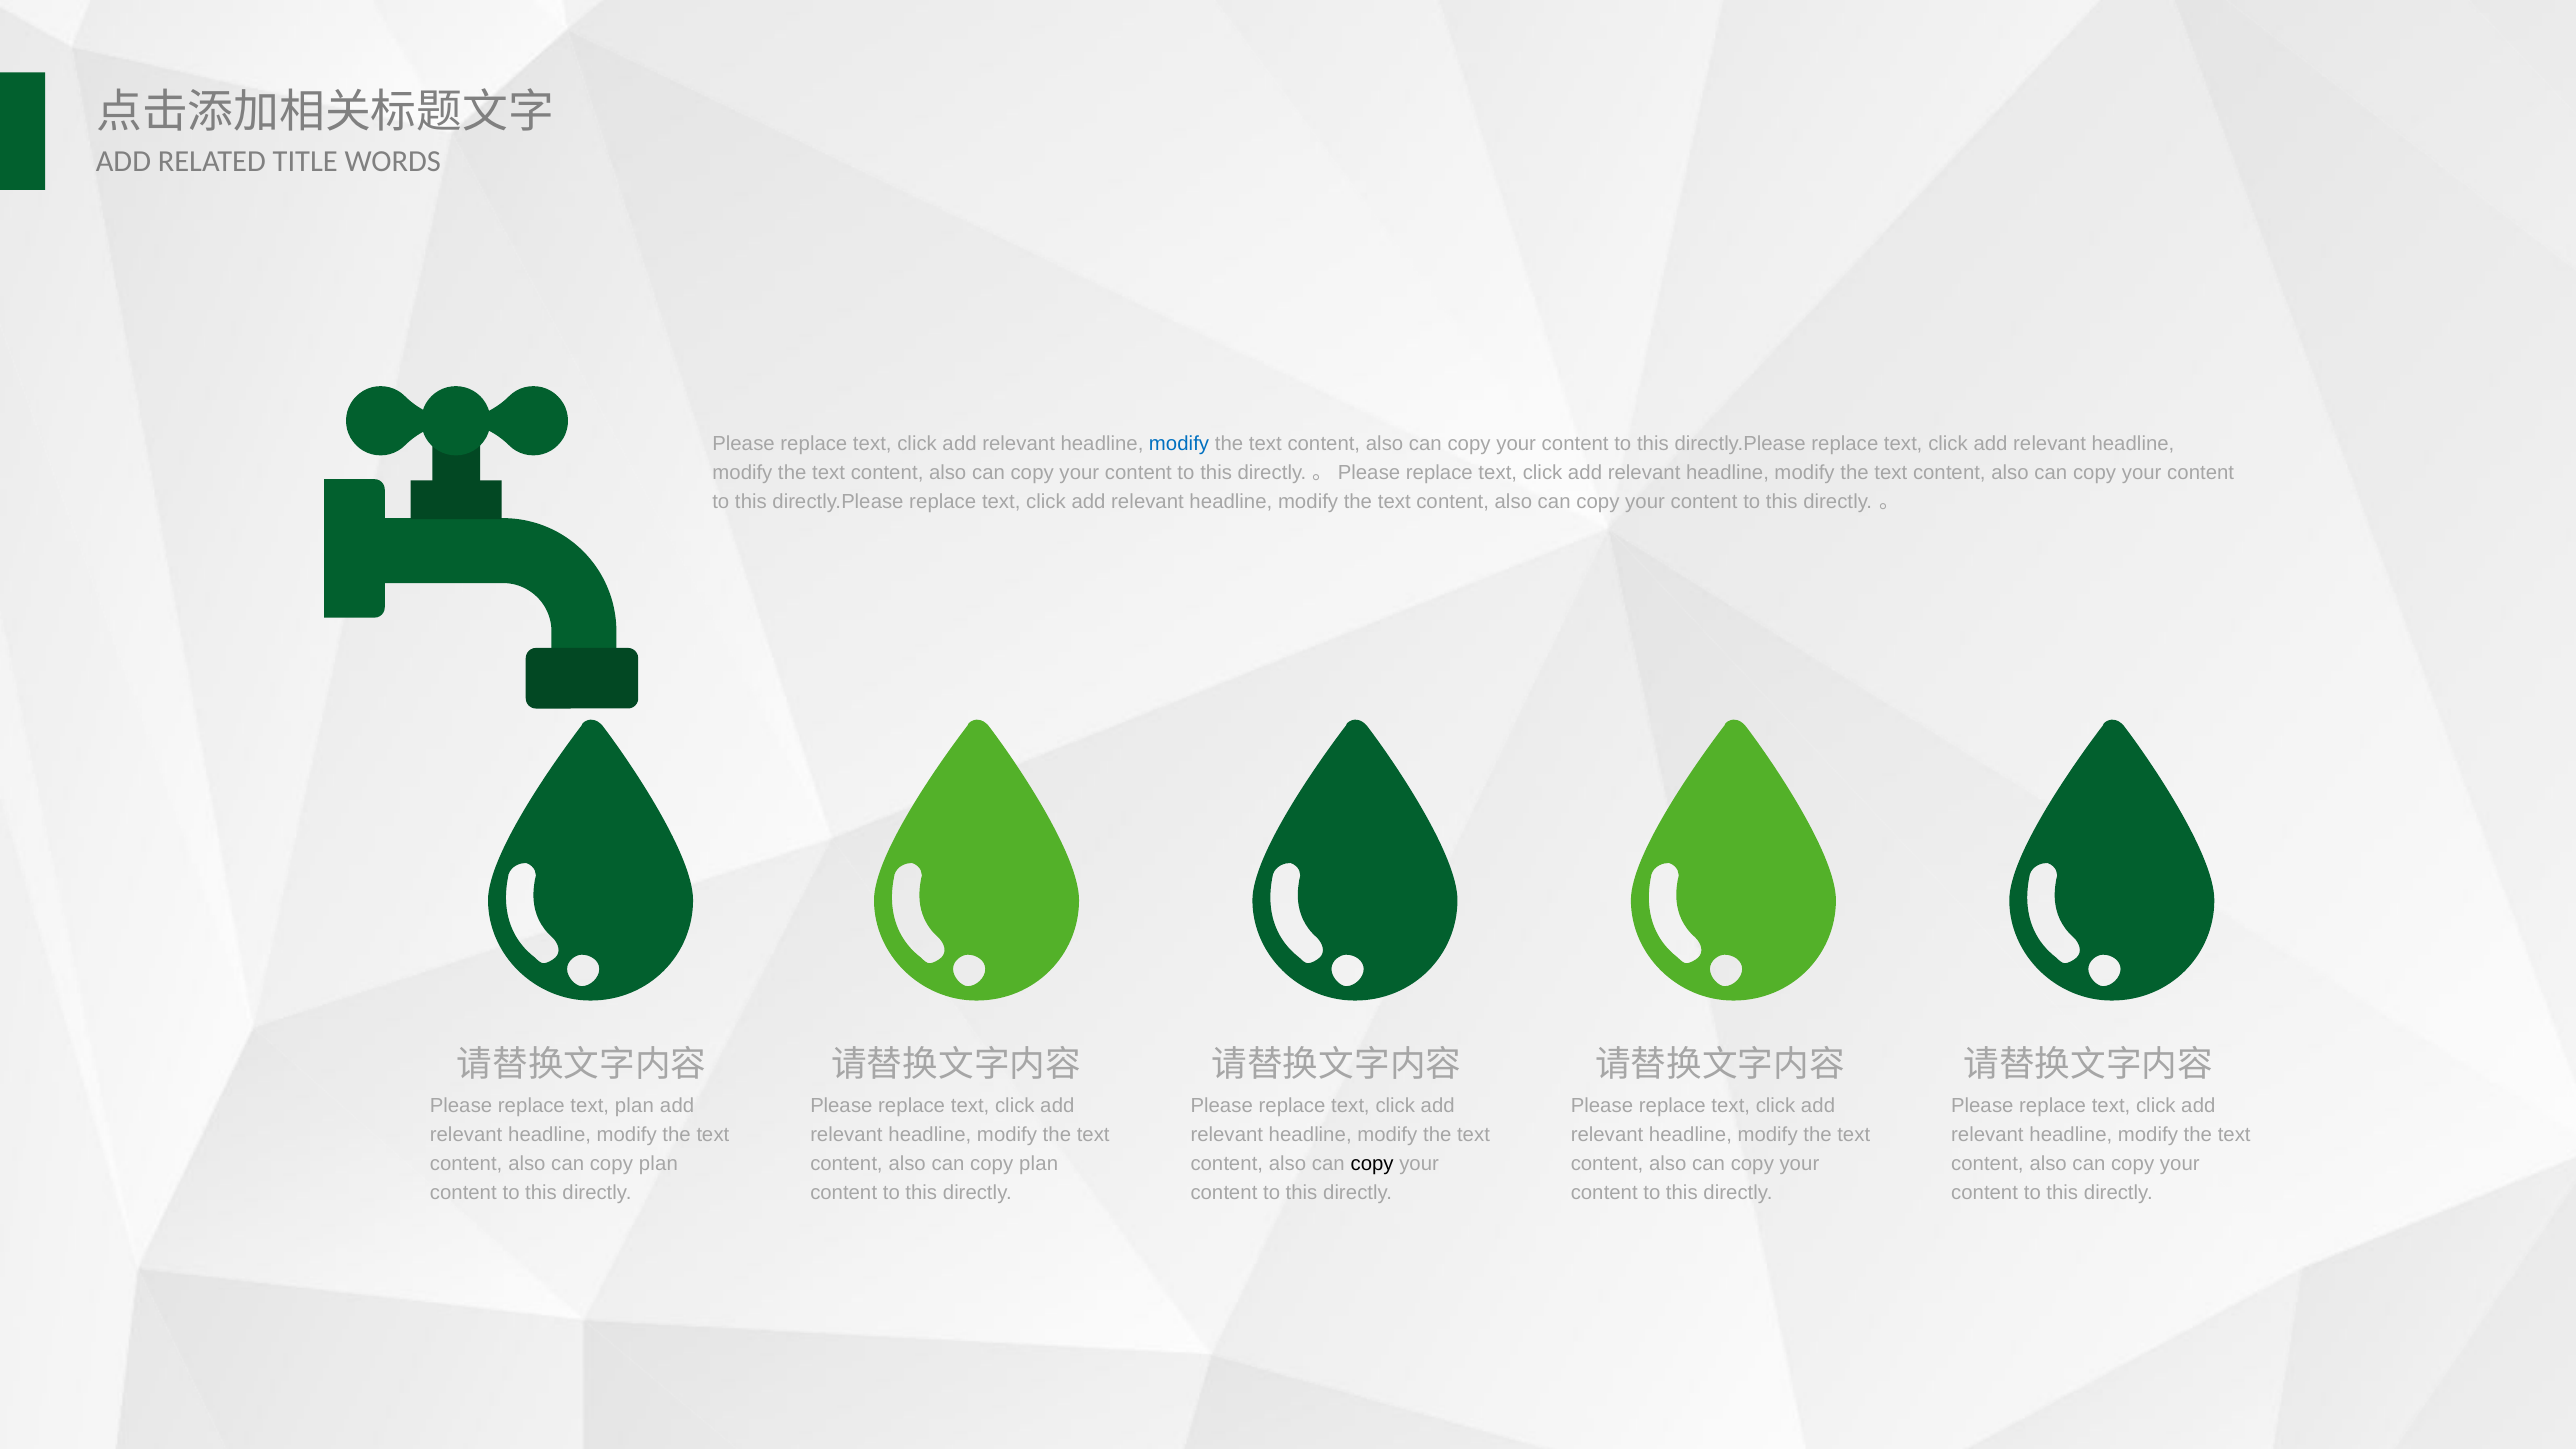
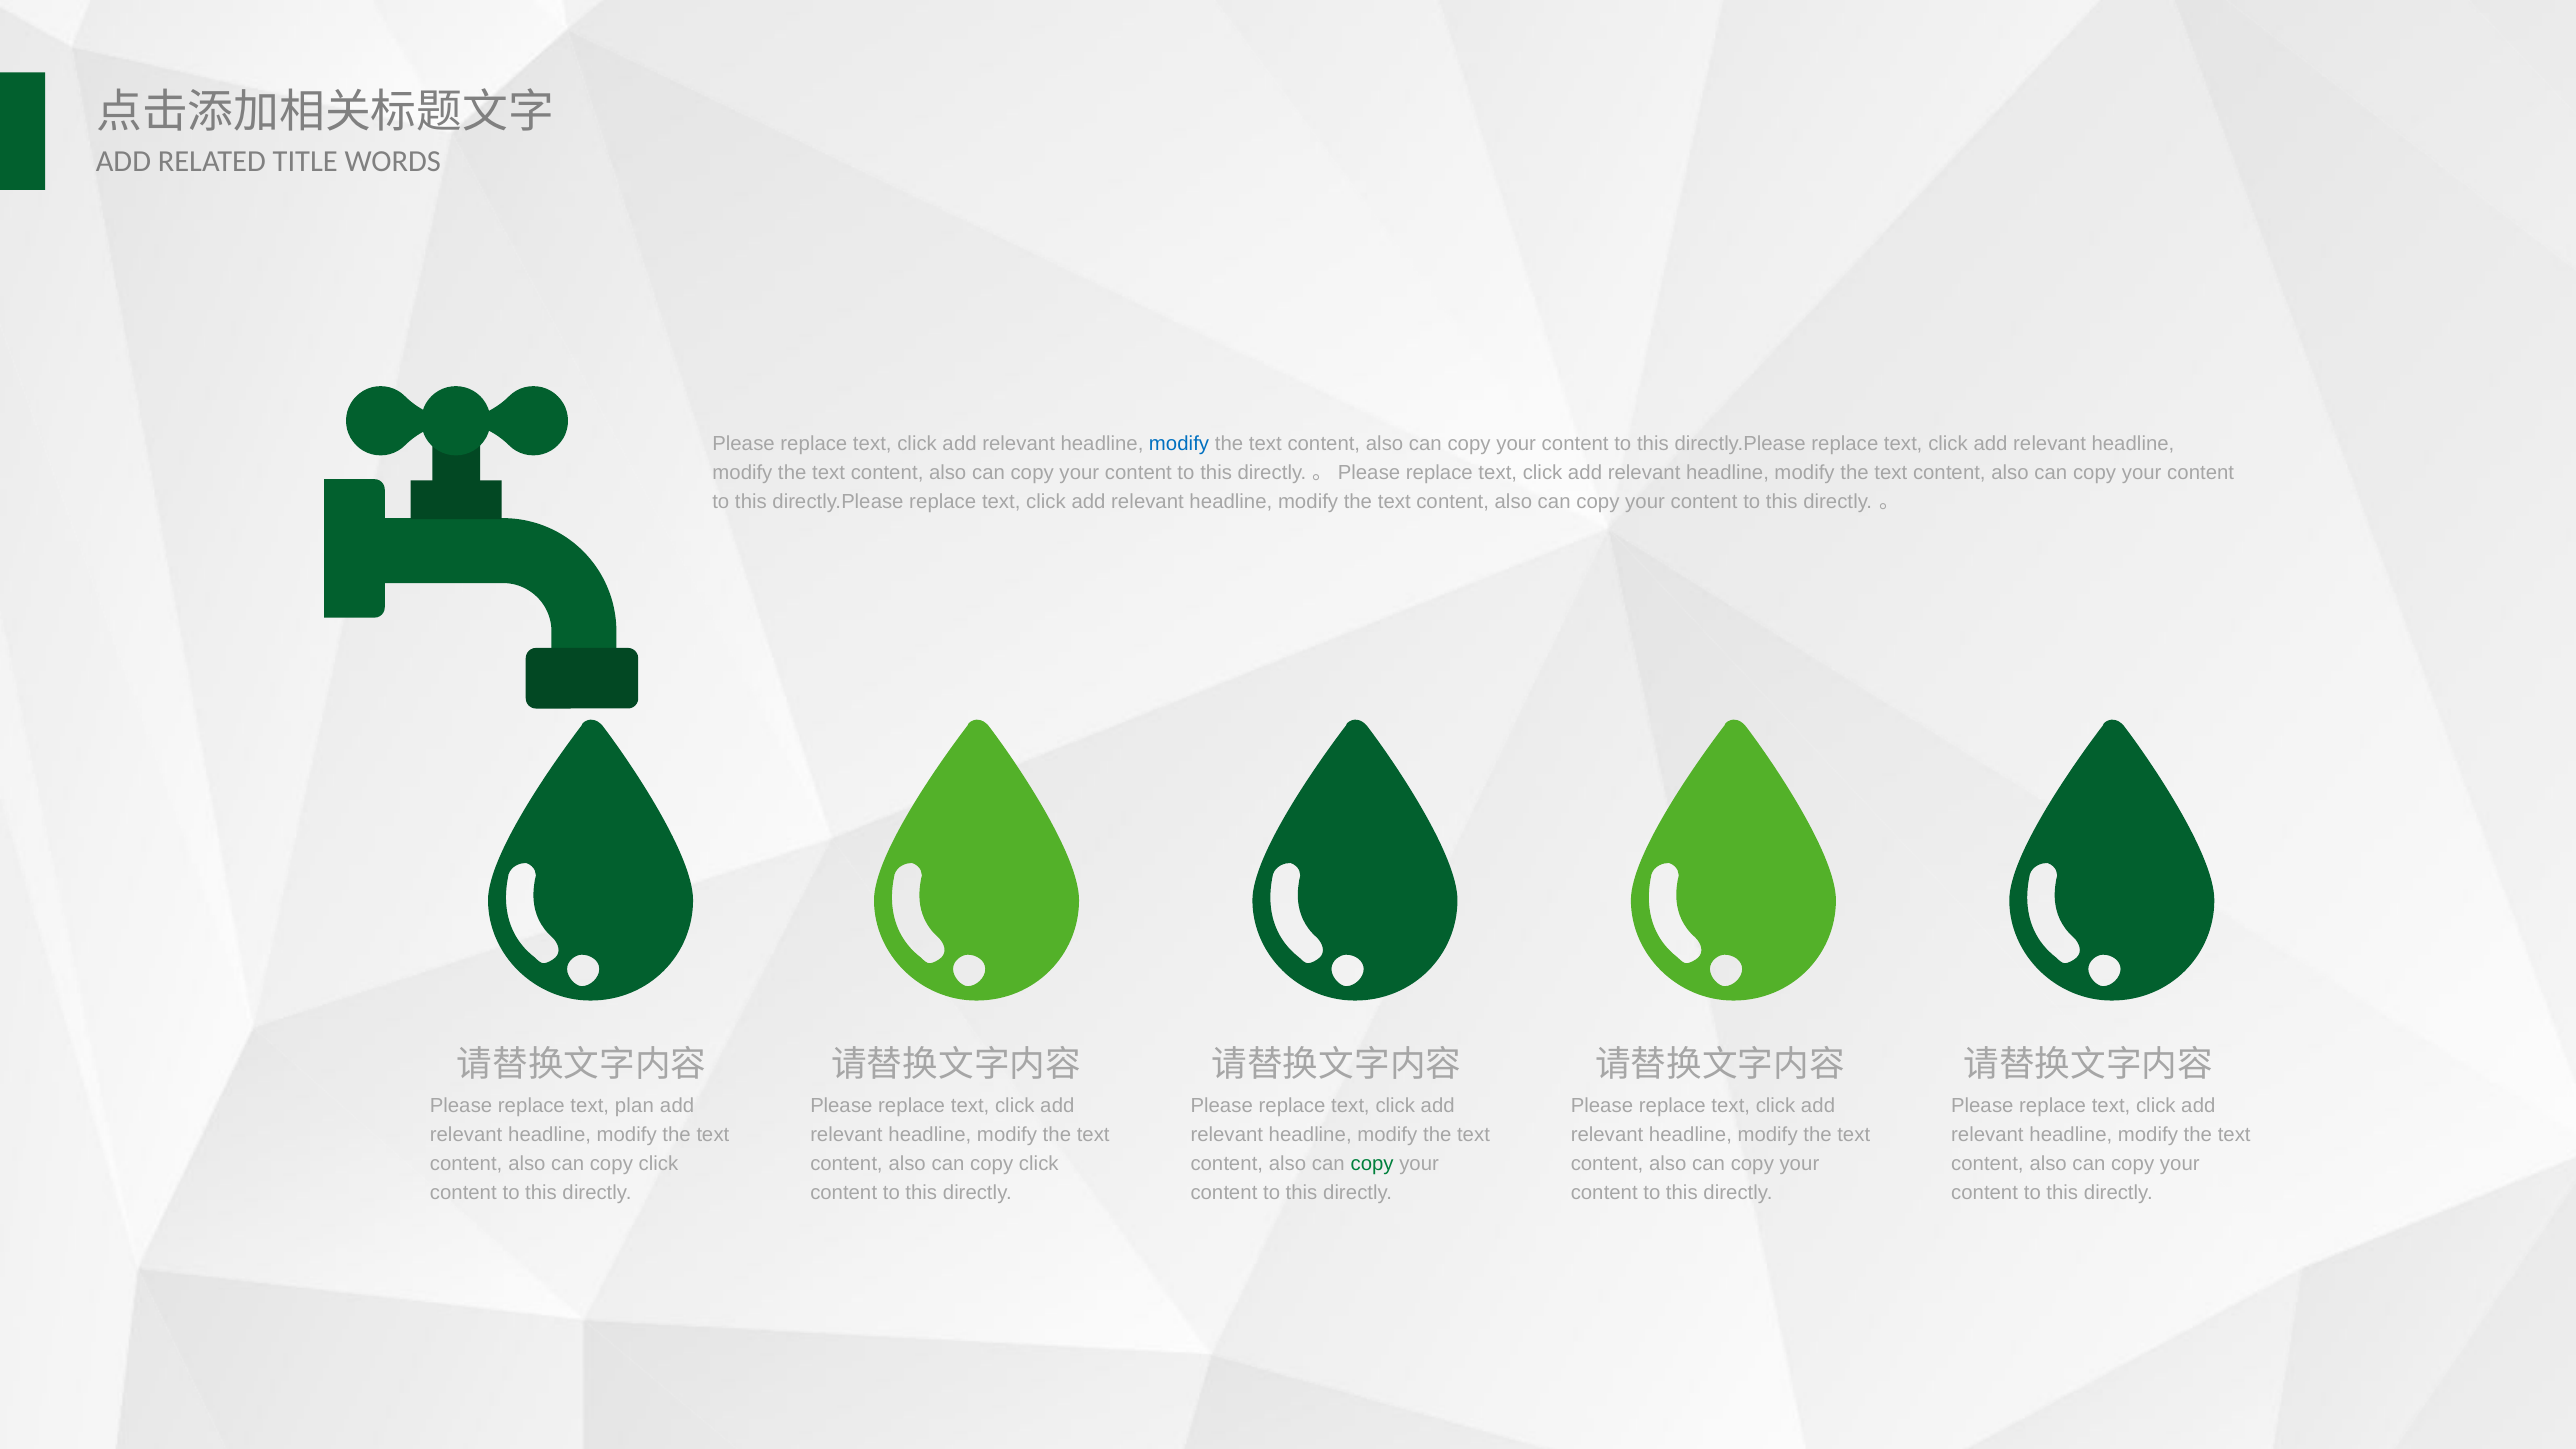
plan: plan -> click (659, 1164)
plan: plan -> click (1039, 1164)
copy colour: black -> green (1372, 1164)
